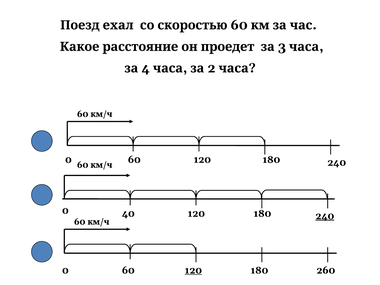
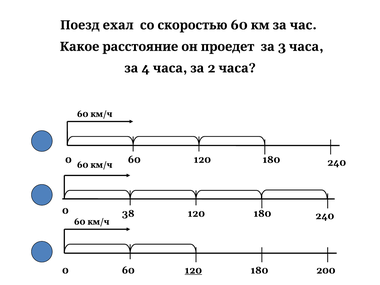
40: 40 -> 38 (128, 214)
240 underline: present -> none (325, 216)
260: 260 -> 200 (326, 270)
